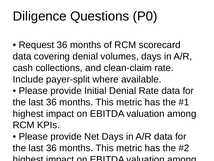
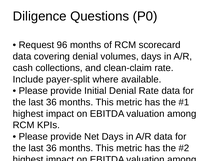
Request 36: 36 -> 96 (62, 45)
